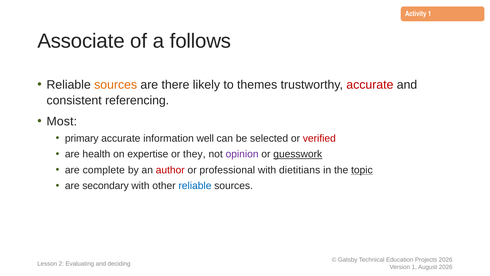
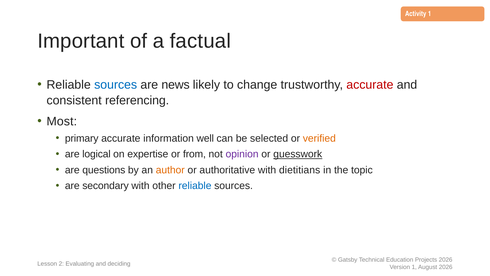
Associate: Associate -> Important (81, 41)
follows: follows -> factual (200, 41)
sources colour: orange -> blue (116, 85)
there: there -> news (176, 85)
themes: themes -> change (257, 85)
verified colour: red -> orange (319, 138)
health: health -> logical (96, 154)
they: they -> from (194, 154)
complete: complete -> questions (104, 170)
author colour: red -> orange (170, 170)
professional: professional -> authoritative (227, 170)
topic underline: present -> none (362, 170)
